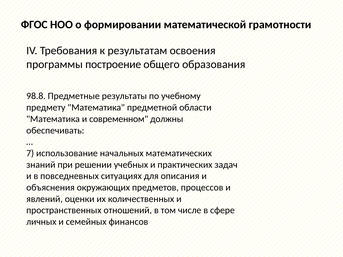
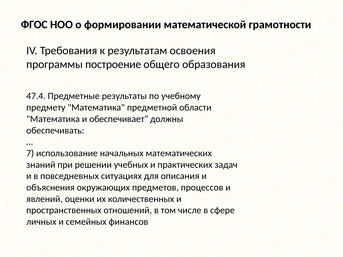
98.8: 98.8 -> 47.4 (36, 96)
современном: современном -> обеспечивает (119, 119)
